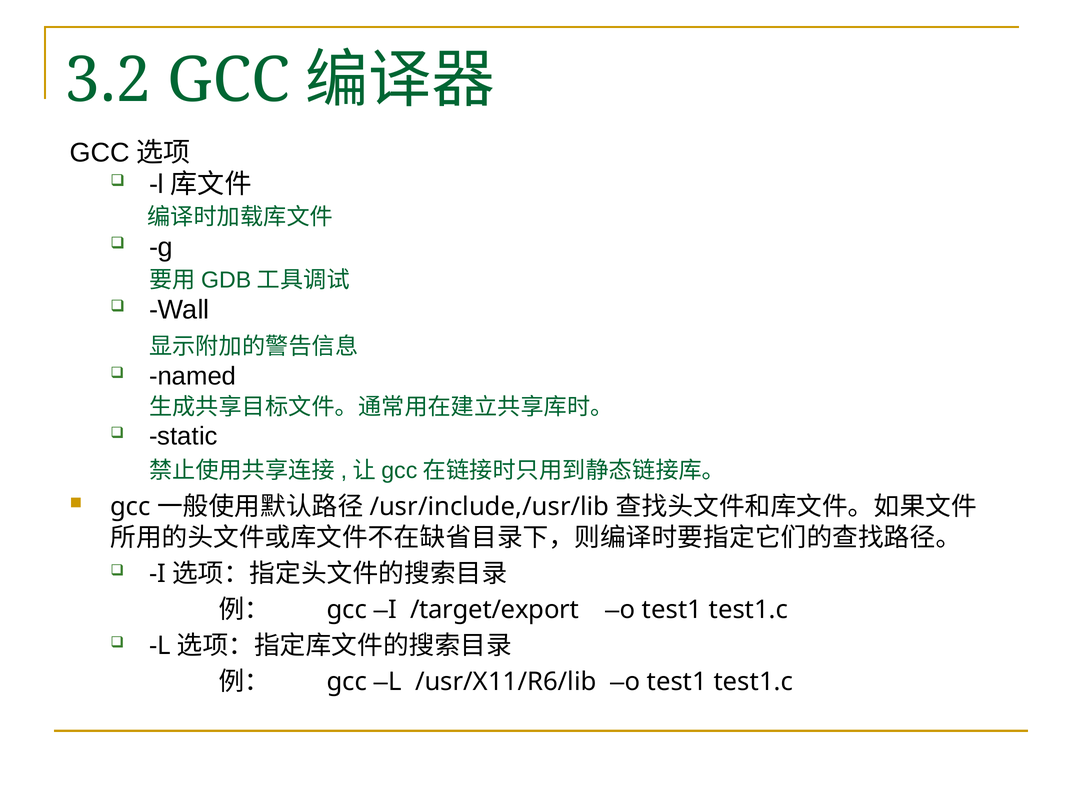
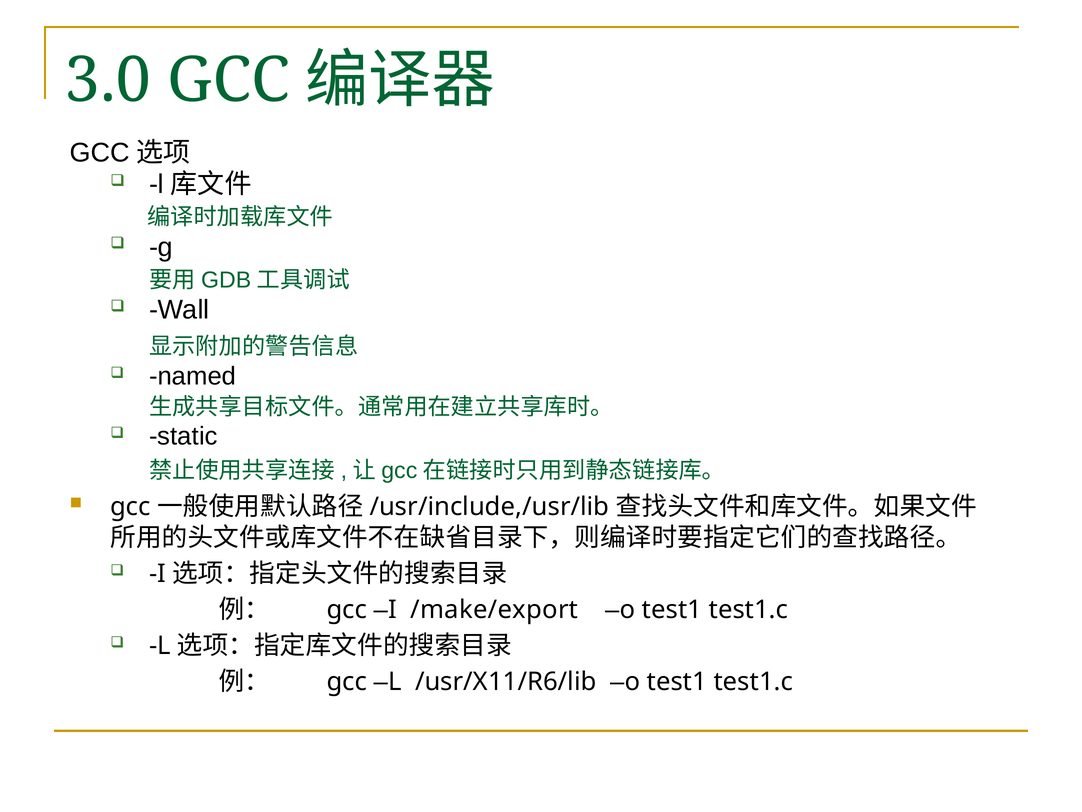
3.2: 3.2 -> 3.0 (108, 81)
/target/export: /target/export -> /make/export (494, 609)
